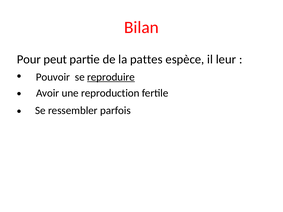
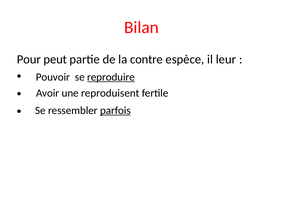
pattes: pattes -> contre (146, 59)
reproduction: reproduction -> reproduisent (110, 93)
parfois underline: none -> present (115, 111)
